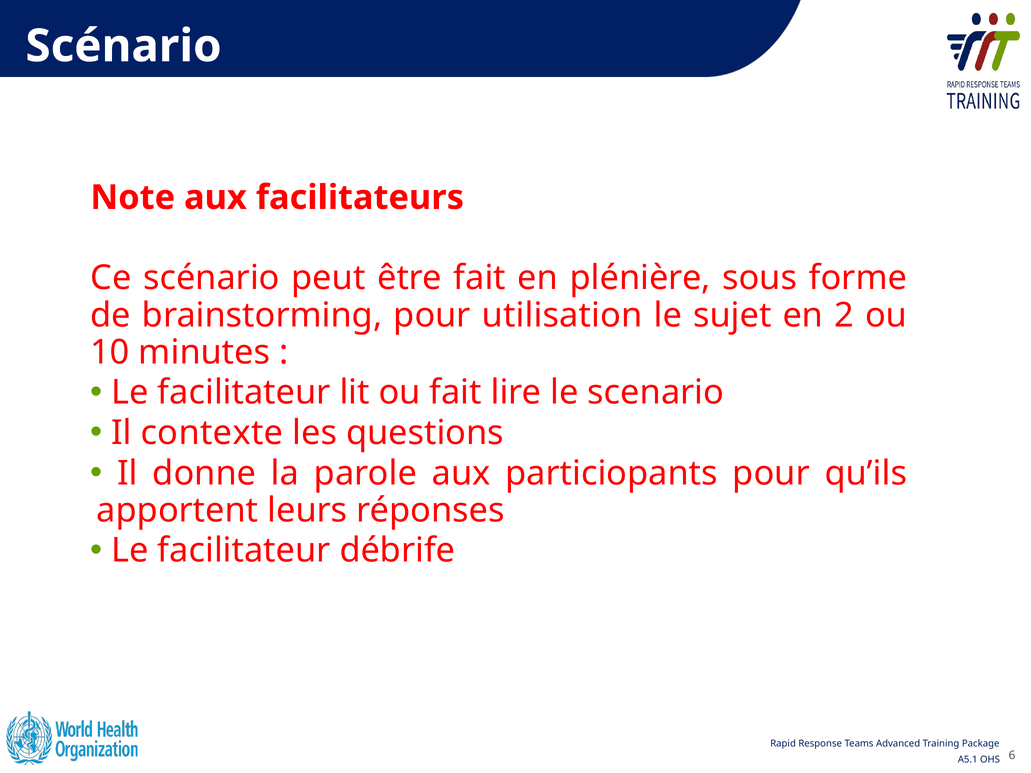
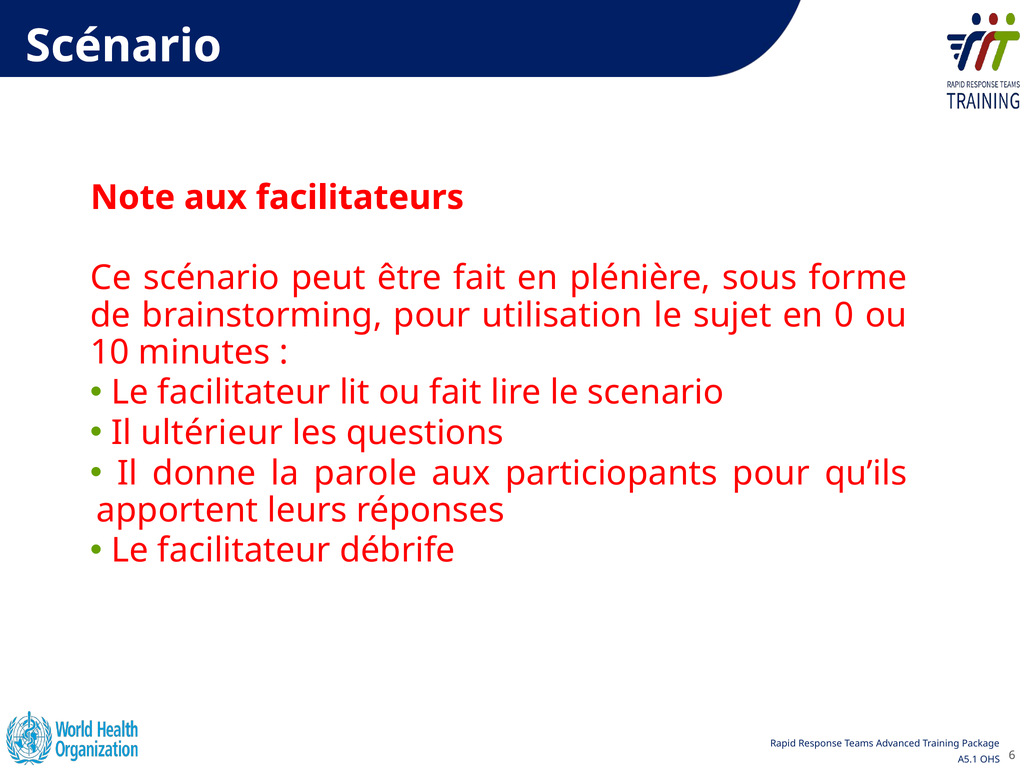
2: 2 -> 0 (844, 315)
contexte: contexte -> ultérieur (212, 433)
